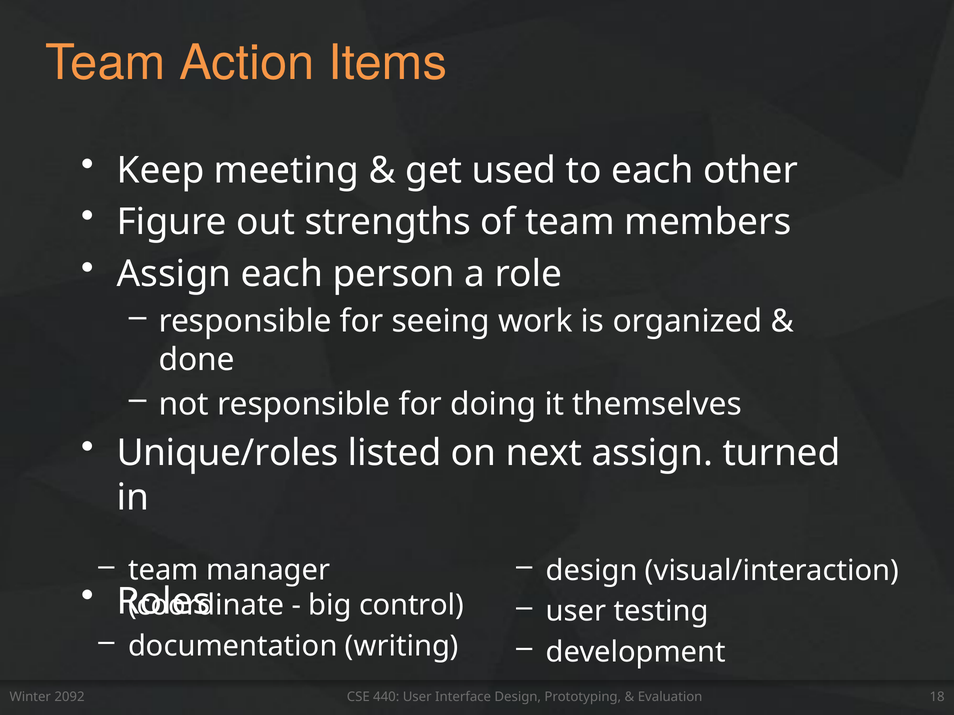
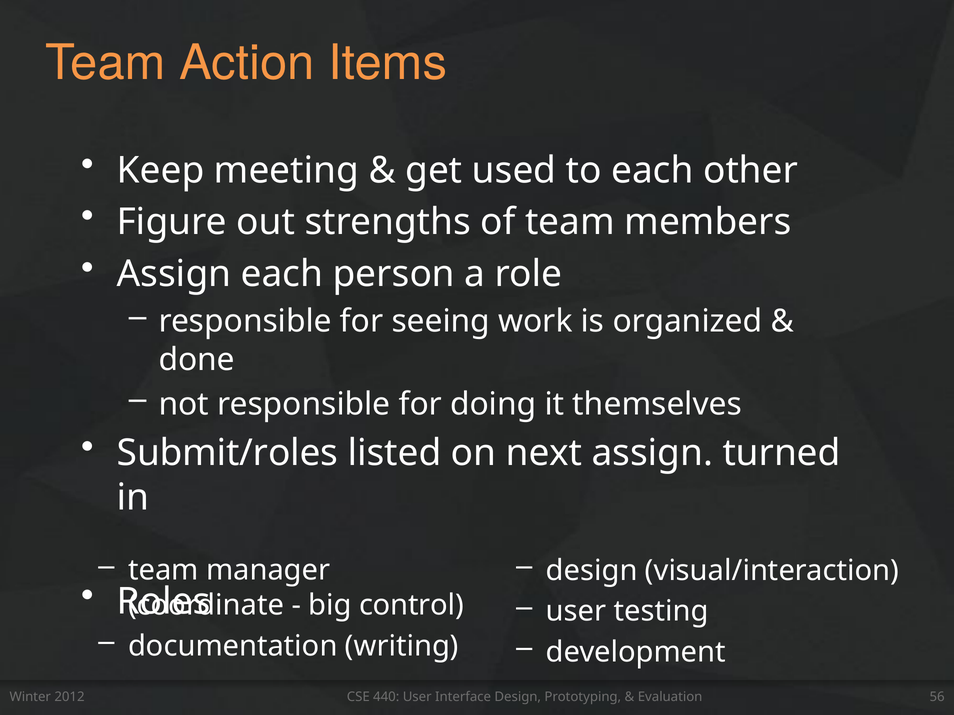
Unique/roles: Unique/roles -> Submit/roles (228, 454)
2092: 2092 -> 2012 (69, 697)
18: 18 -> 56 (937, 697)
